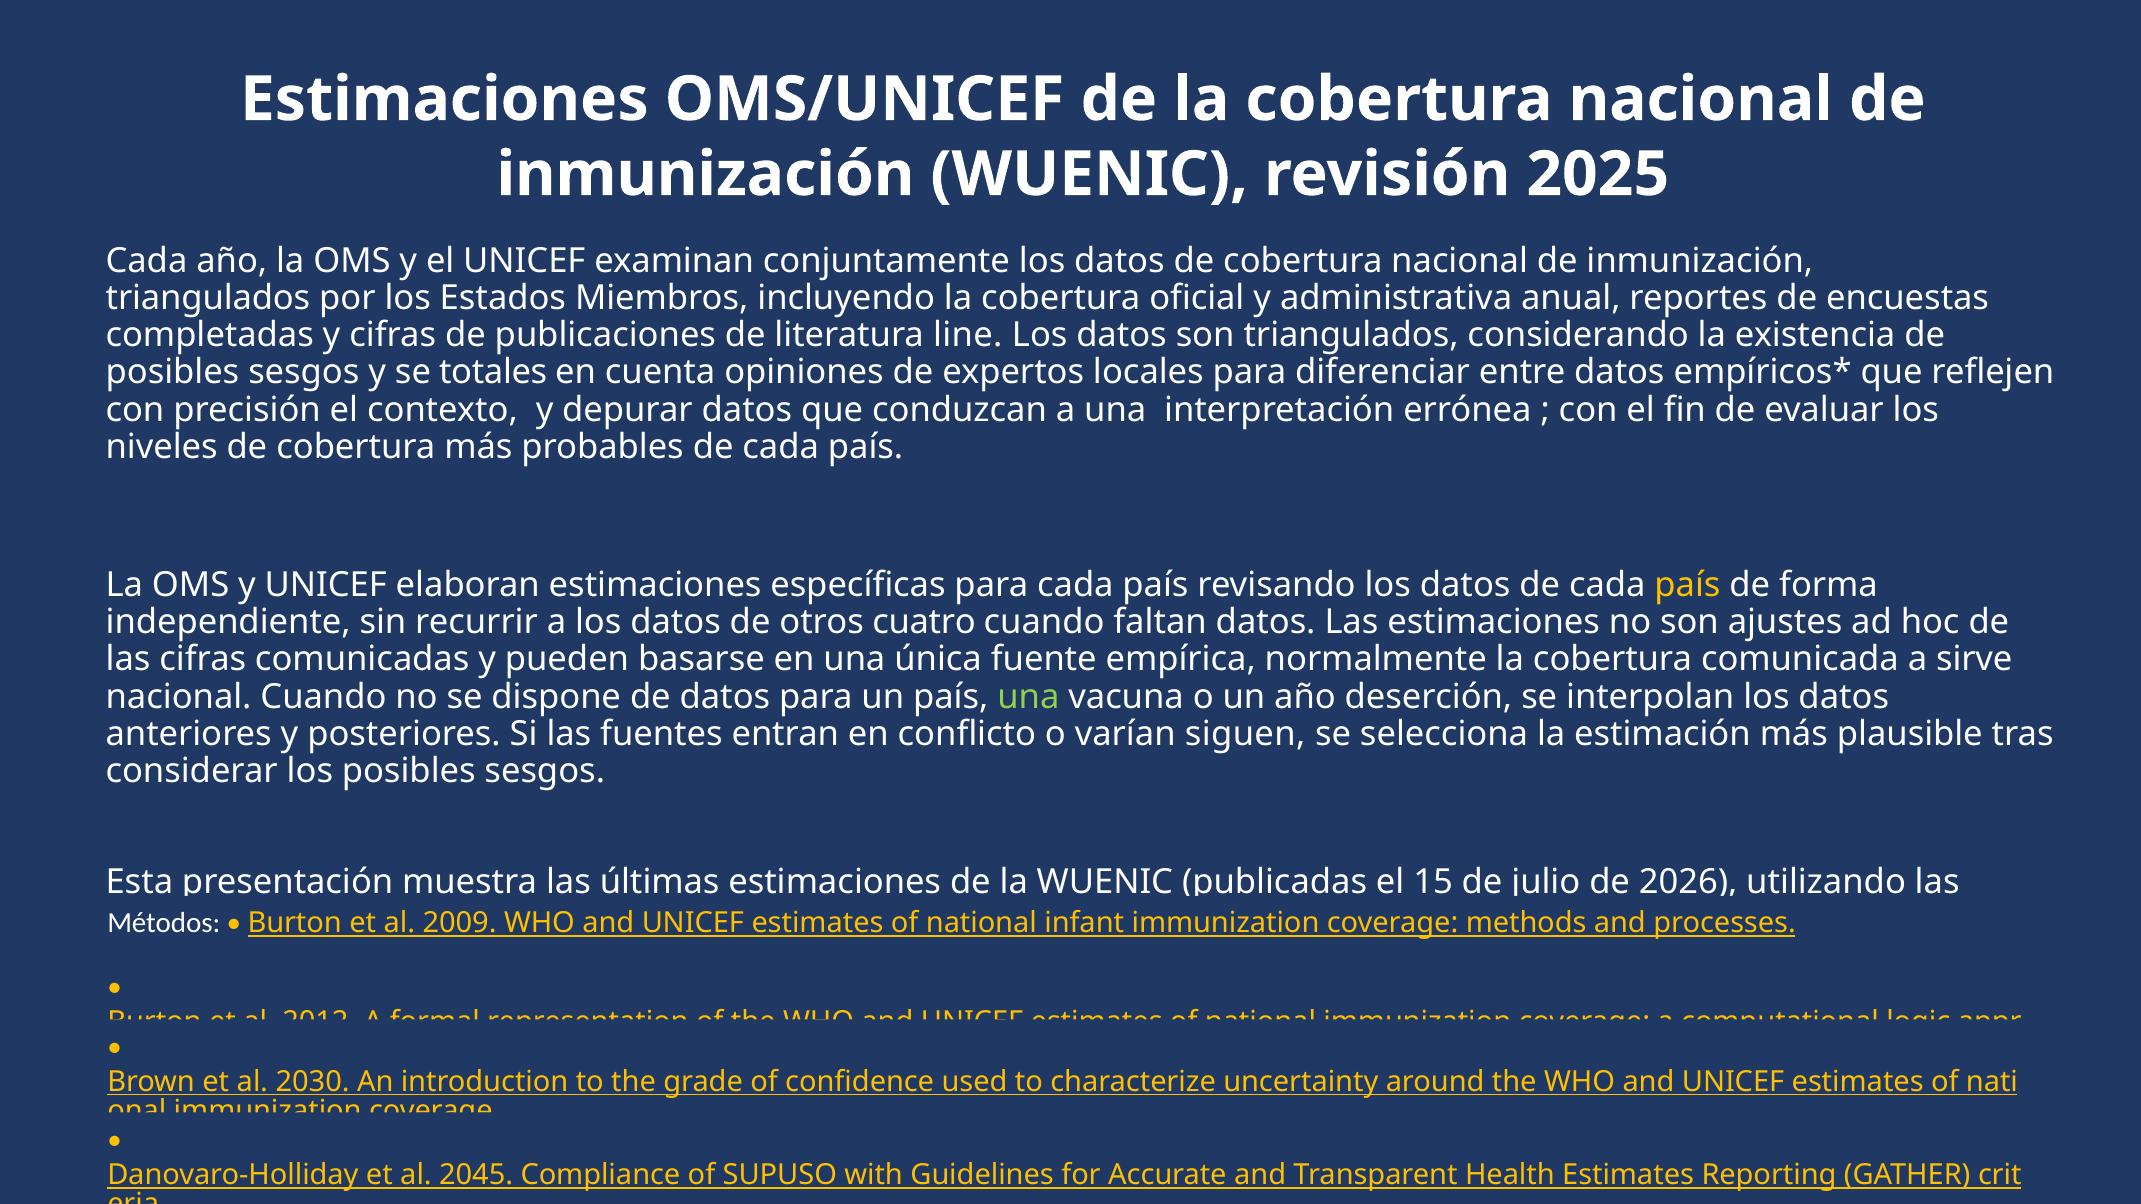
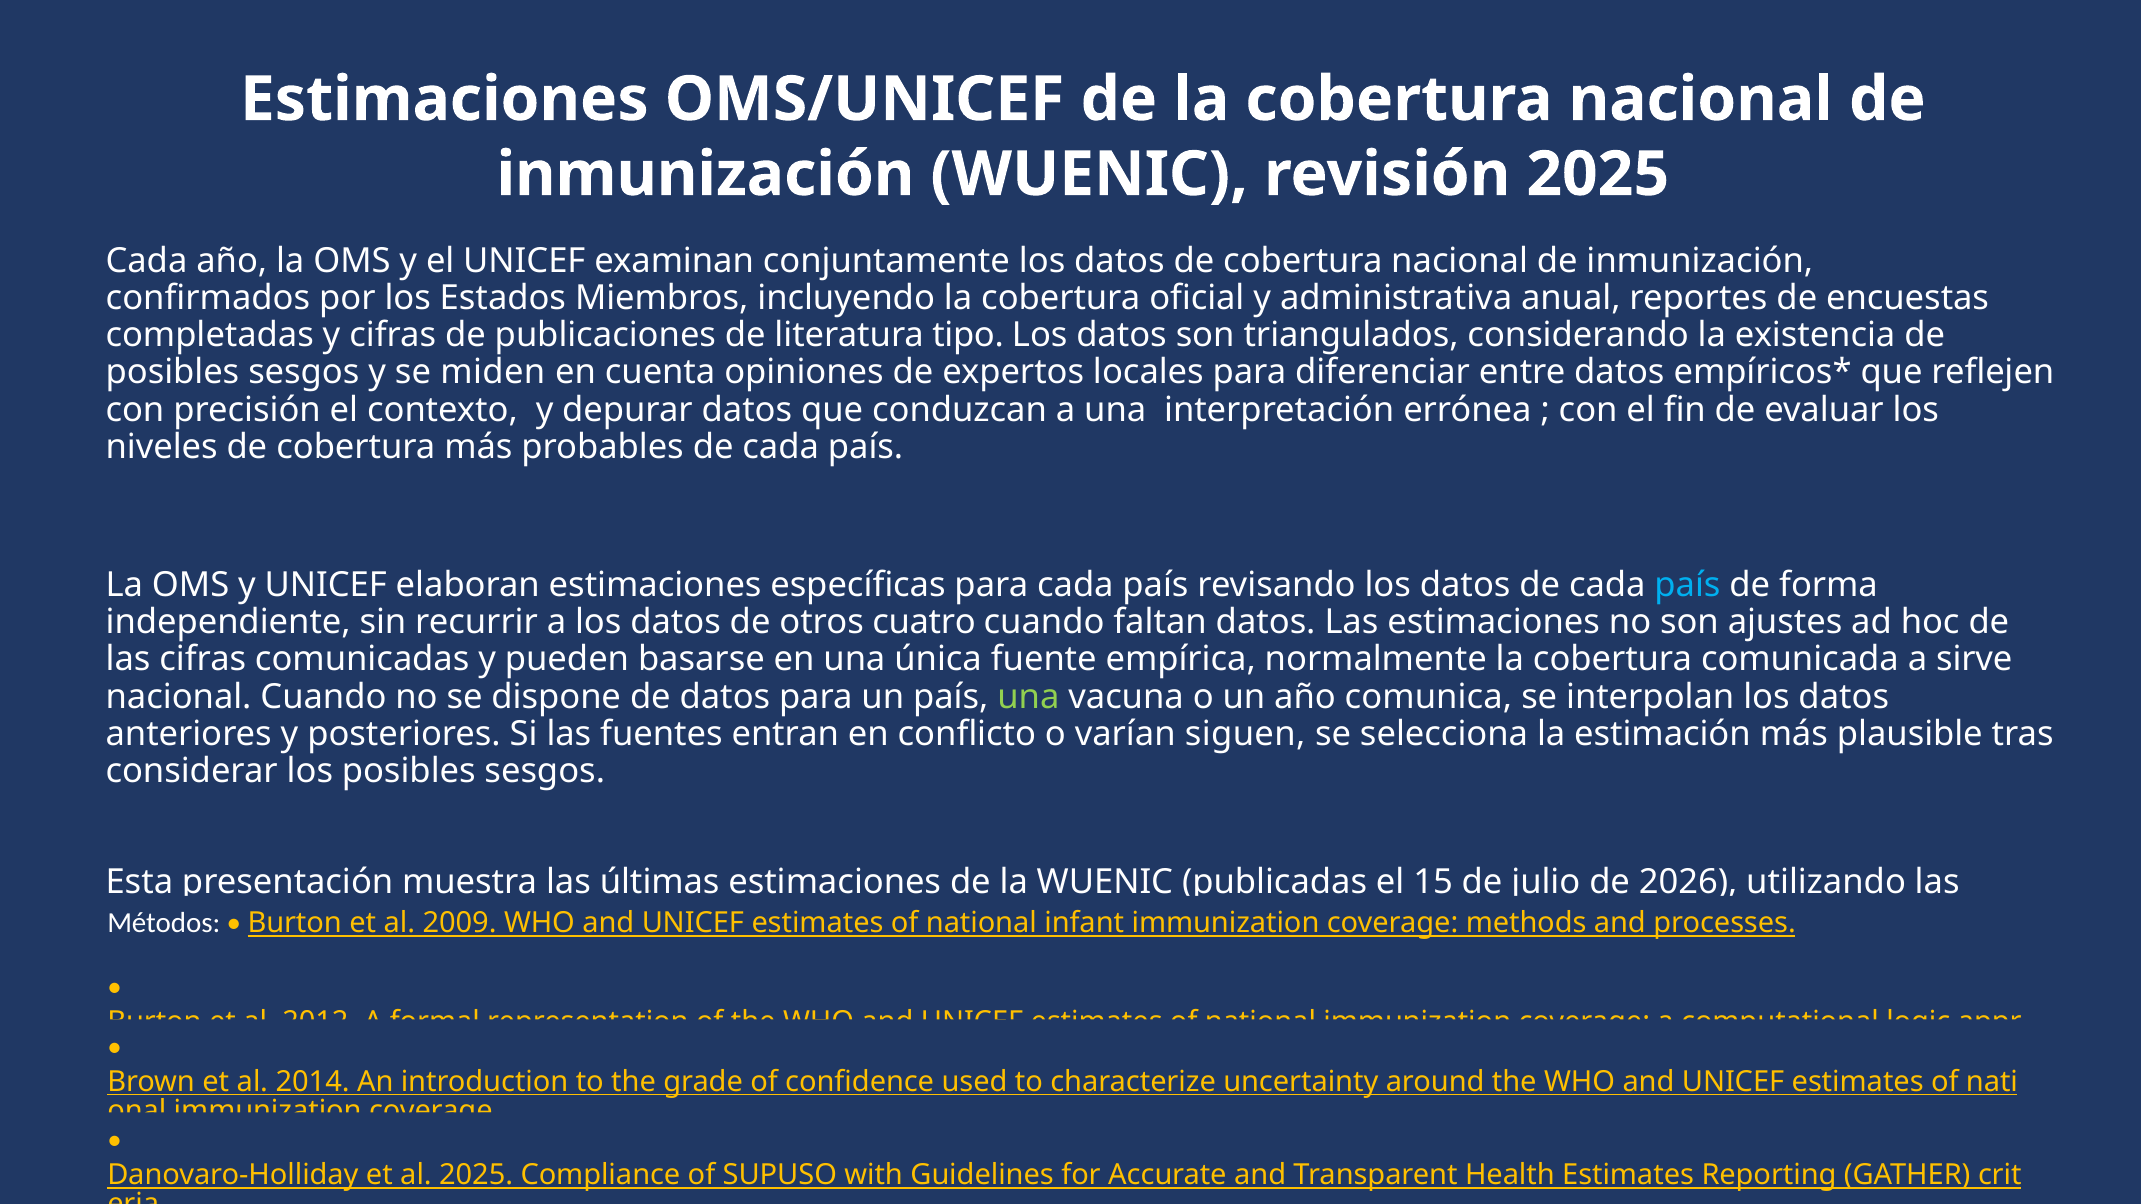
triangulados: triangulados -> confirmados (208, 298)
line: line -> tipo (968, 335)
totales: totales -> miden (493, 373)
país colour: yellow -> light blue (1687, 585)
deserción: deserción -> comunica (1428, 697)
2030: 2030 -> 2014 (313, 1082)
al 2045: 2045 -> 2025 (476, 1175)
